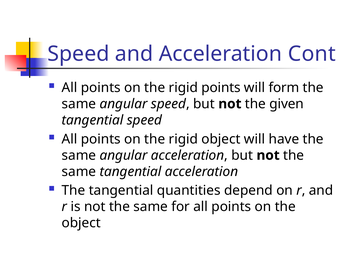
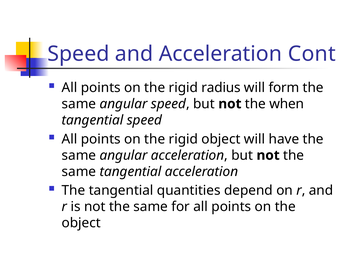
rigid points: points -> radius (221, 88)
given: given -> when (287, 104)
